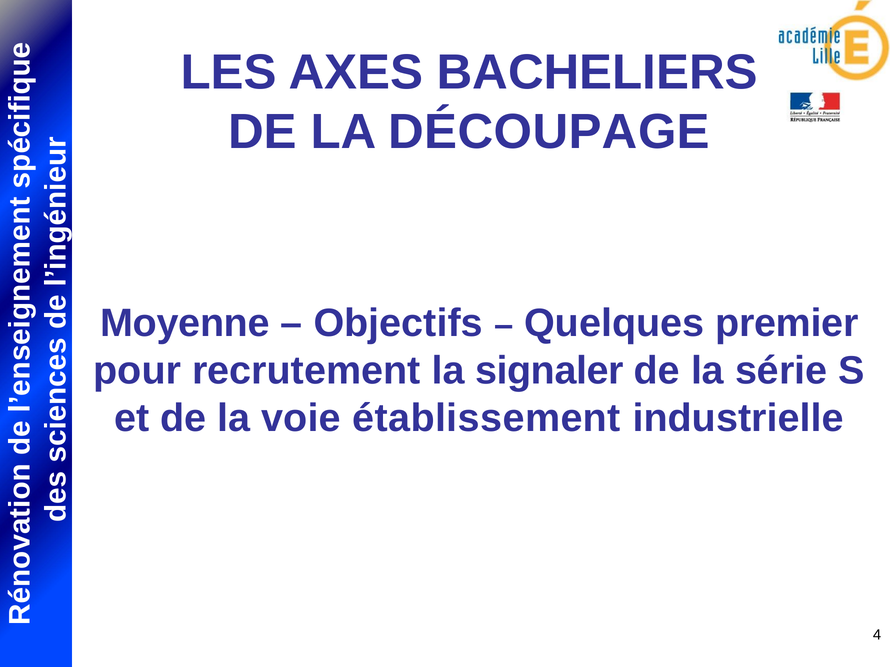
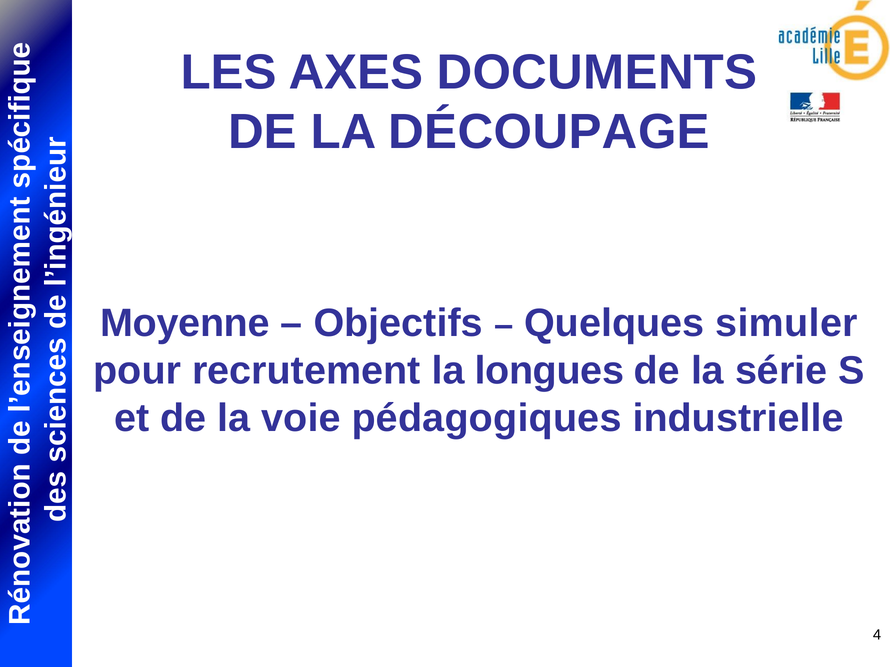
BACHELIERS: BACHELIERS -> DOCUMENTS (597, 73)
premier: premier -> simuler (787, 323)
signaler: signaler -> longues (549, 371)
établissement: établissement -> pédagogiques (487, 418)
